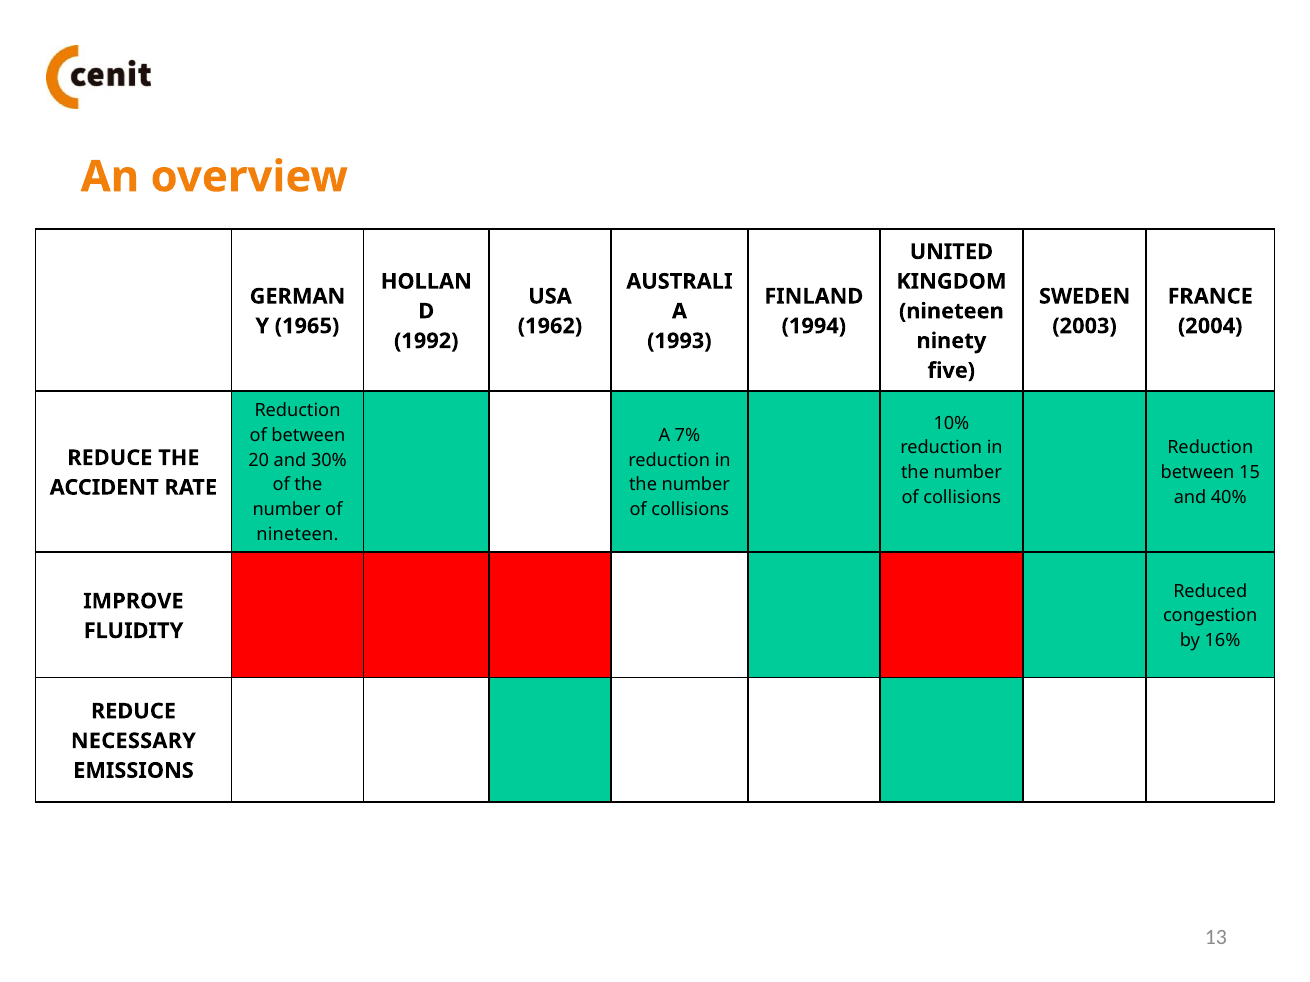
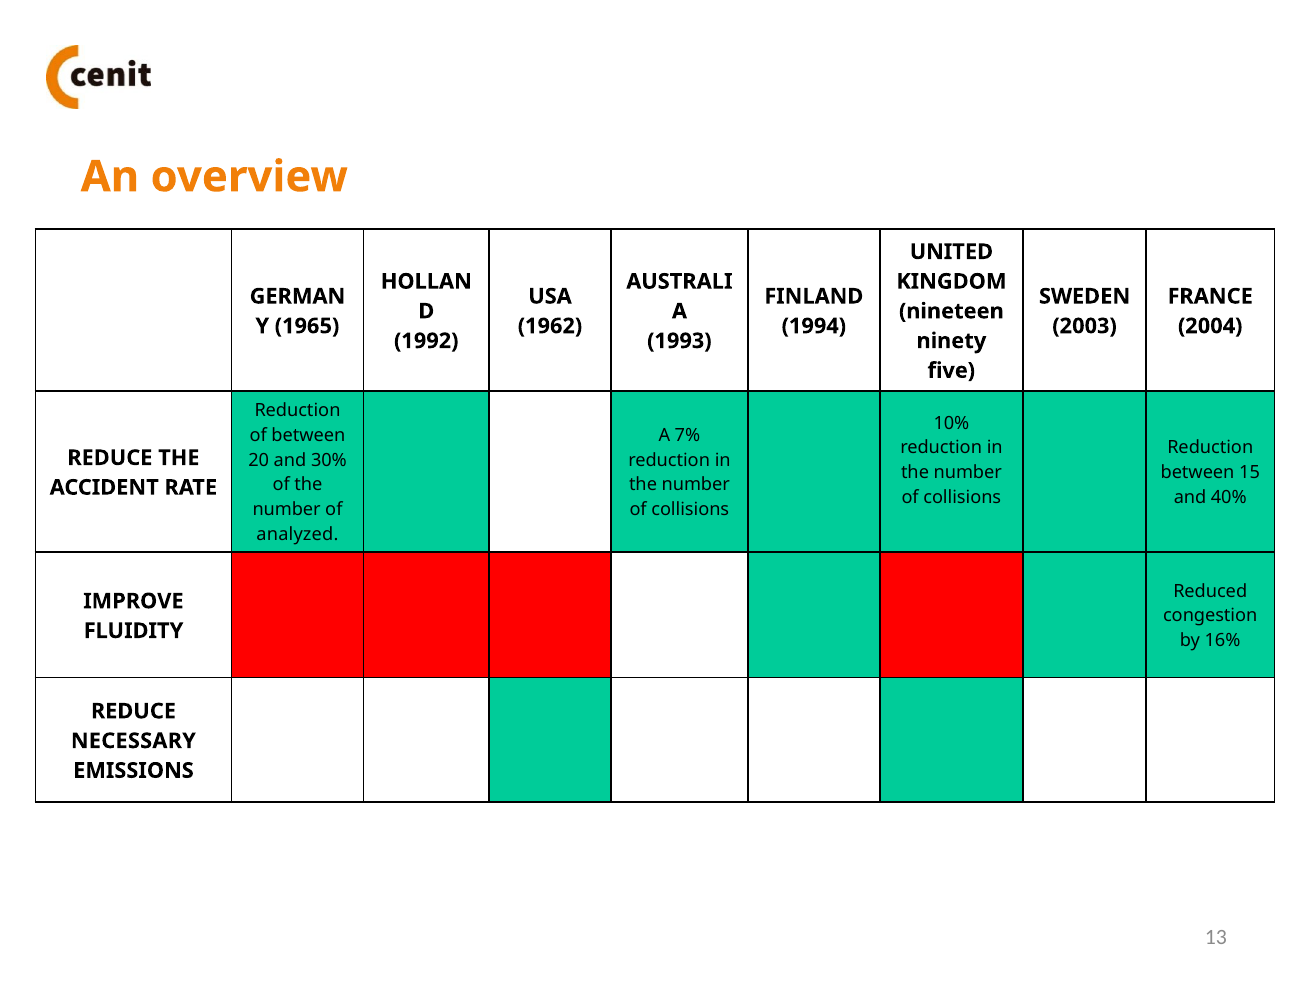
nineteen: nineteen -> analyzed (297, 534)
